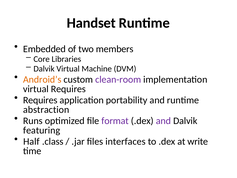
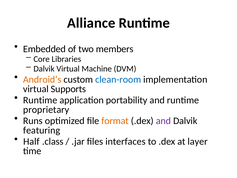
Handset: Handset -> Alliance (91, 23)
clean-room colour: purple -> blue (118, 79)
virtual Requires: Requires -> Supports (68, 89)
Requires: Requires -> Runtime (40, 100)
abstraction: abstraction -> proprietary (46, 110)
format colour: purple -> orange (115, 121)
write: write -> layer (198, 141)
